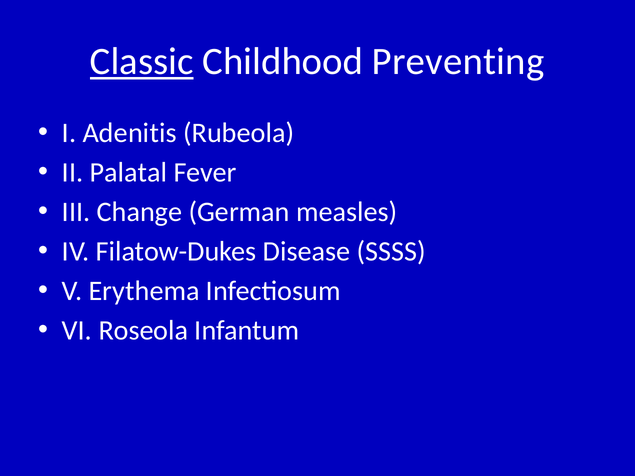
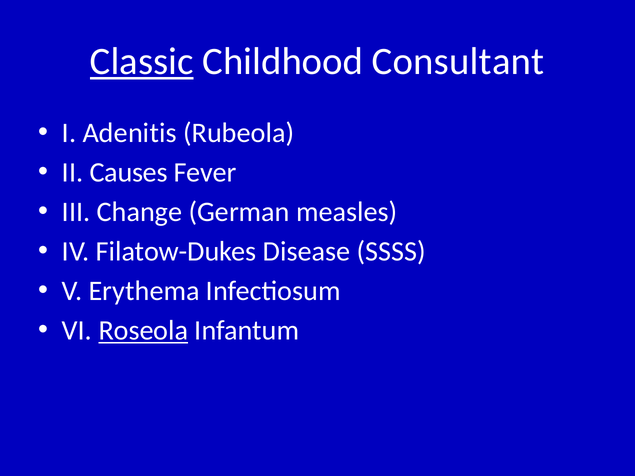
Preventing: Preventing -> Consultant (458, 61)
Palatal: Palatal -> Causes (129, 173)
Roseola underline: none -> present (143, 331)
